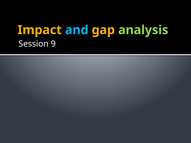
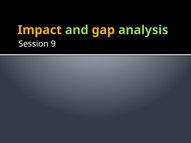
and colour: light blue -> light green (77, 30)
